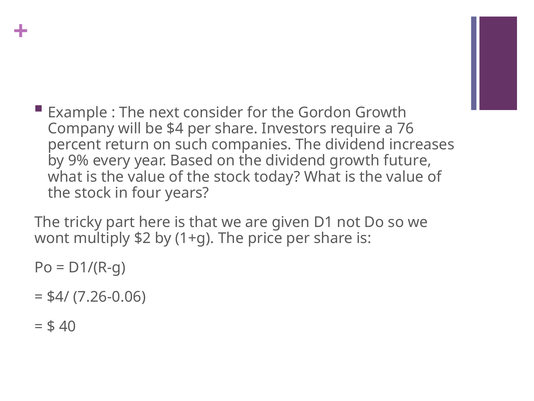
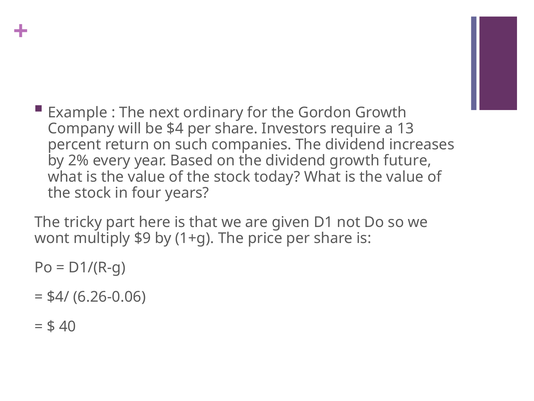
consider: consider -> ordinary (213, 112)
76: 76 -> 13 (406, 128)
9%: 9% -> 2% (78, 161)
$2: $2 -> $9 (143, 238)
7.26-0.06: 7.26-0.06 -> 6.26-0.06 (110, 297)
